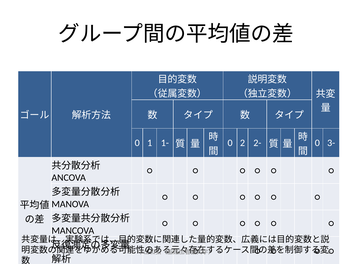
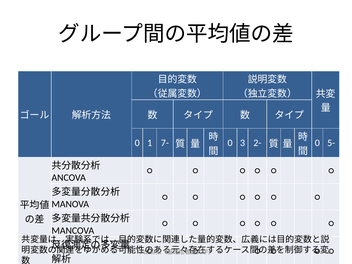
1-: 1- -> 7- (165, 143)
2: 2 -> 3 (243, 143)
3-: 3- -> 5- (331, 143)
